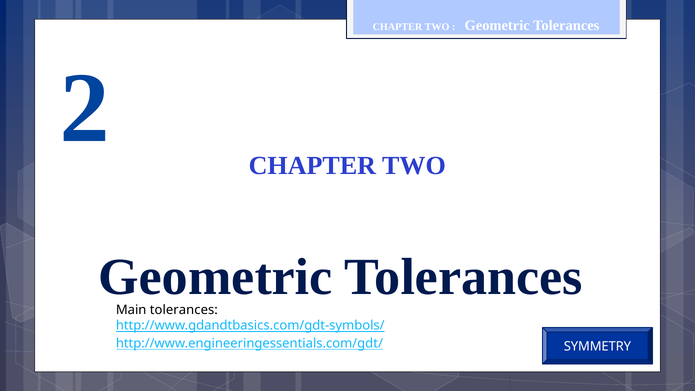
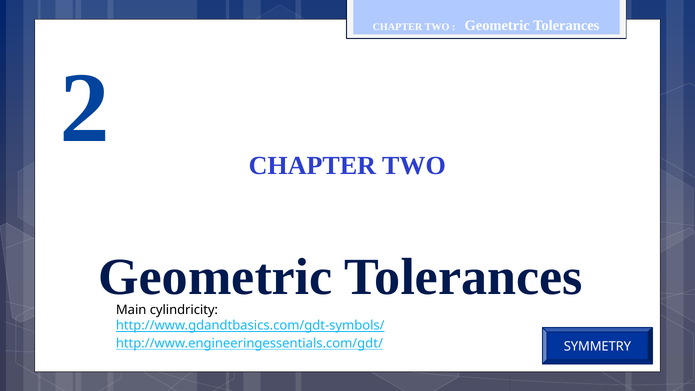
Main tolerances: tolerances -> cylindricity (184, 310)
